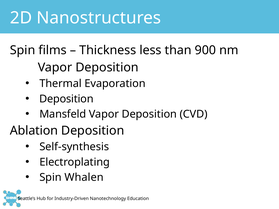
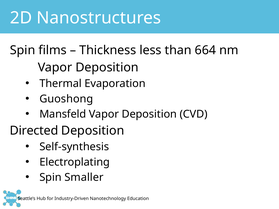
900: 900 -> 664 (205, 50)
Deposition: Deposition -> Guoshong (66, 99)
Ablation: Ablation -> Directed (34, 131)
Whalen: Whalen -> Smaller (84, 178)
